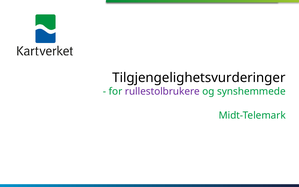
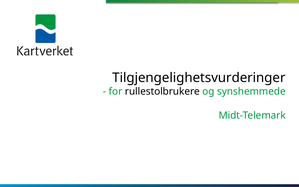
rullestolbrukere colour: purple -> black (162, 91)
